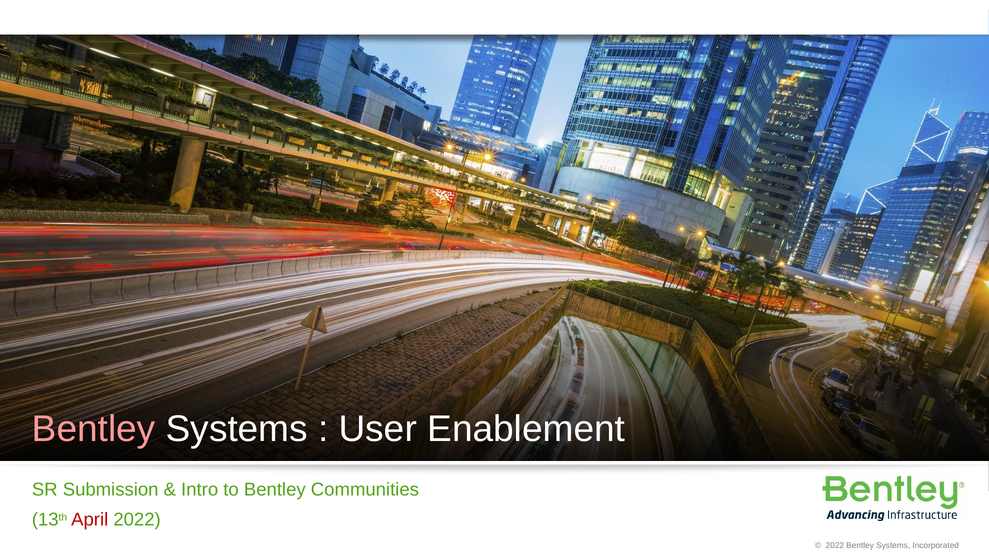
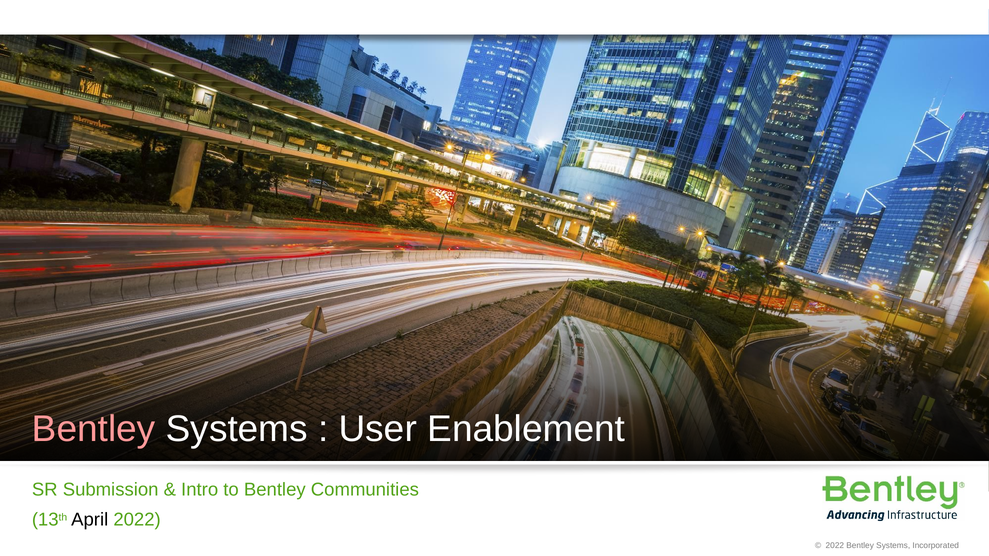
April colour: red -> black (90, 520)
